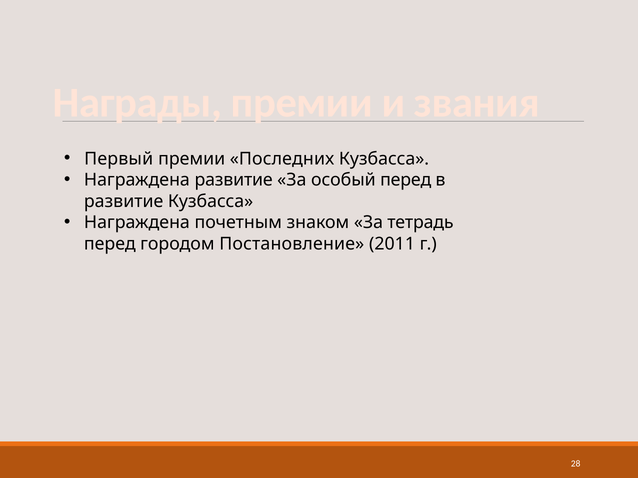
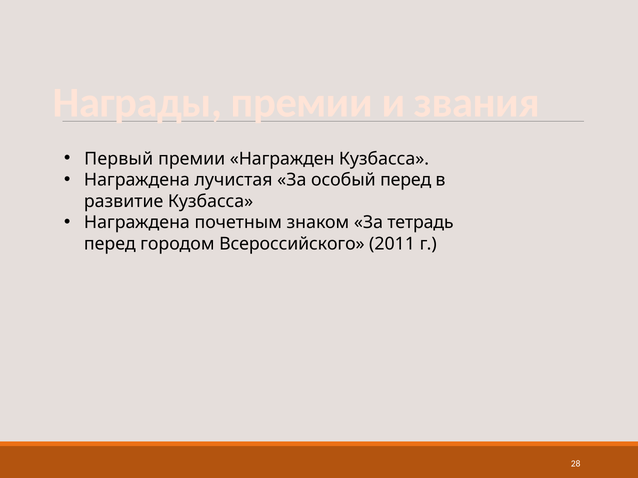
Последних: Последних -> Награжден (282, 159)
Награждена развитие: развитие -> лучистая (234, 180)
Постановление: Постановление -> Всероссийского (292, 244)
